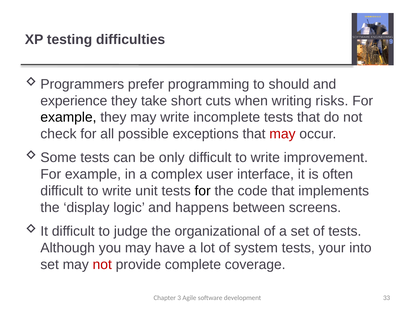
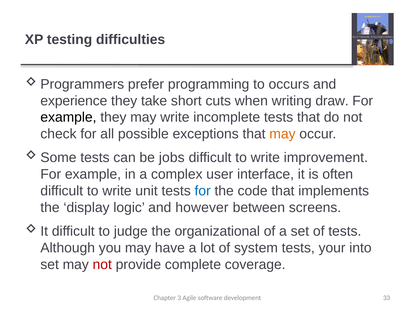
should: should -> occurs (289, 84)
risks: risks -> draw (332, 101)
may colour: red -> orange (282, 134)
only: only -> jobs (172, 157)
for colour: black -> blue (203, 190)
happens: happens -> however (202, 207)
